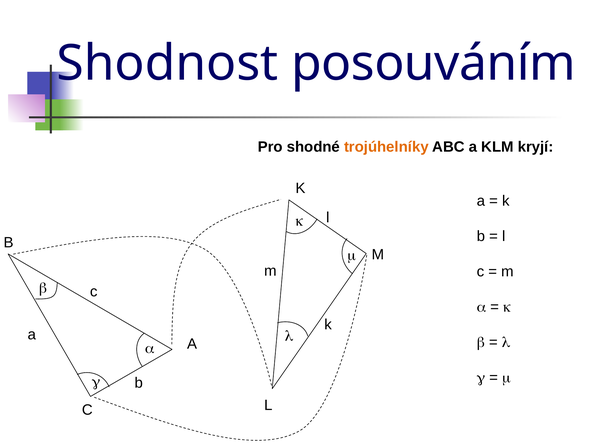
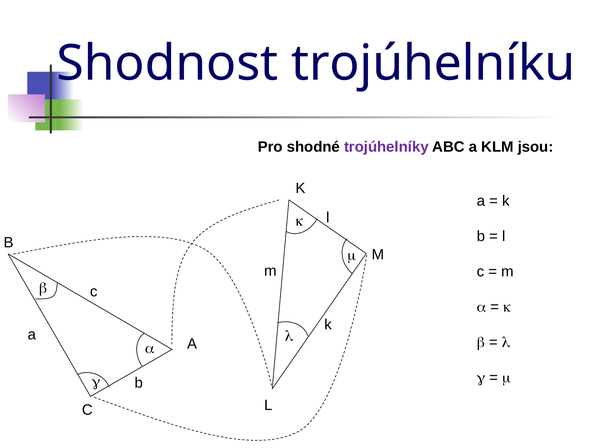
posouváním: posouváním -> trojúhelníku (433, 64)
trojúhelníky colour: orange -> purple (386, 147)
kryjí: kryjí -> jsou (536, 147)
